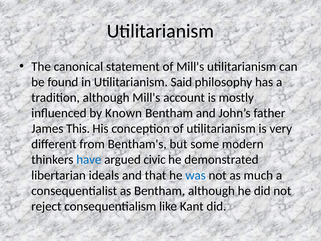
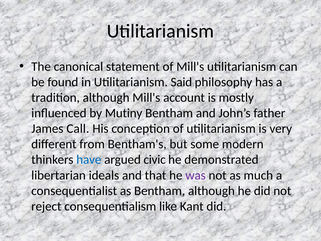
Known: Known -> Mutiny (124, 113)
This: This -> Call (78, 129)
was colour: blue -> purple (196, 175)
